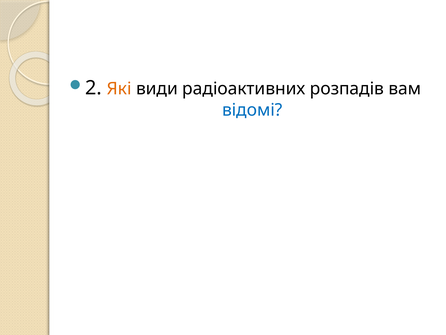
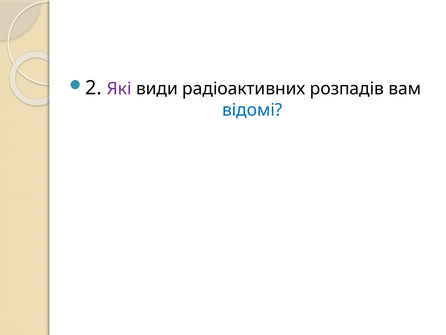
Які colour: orange -> purple (119, 89)
